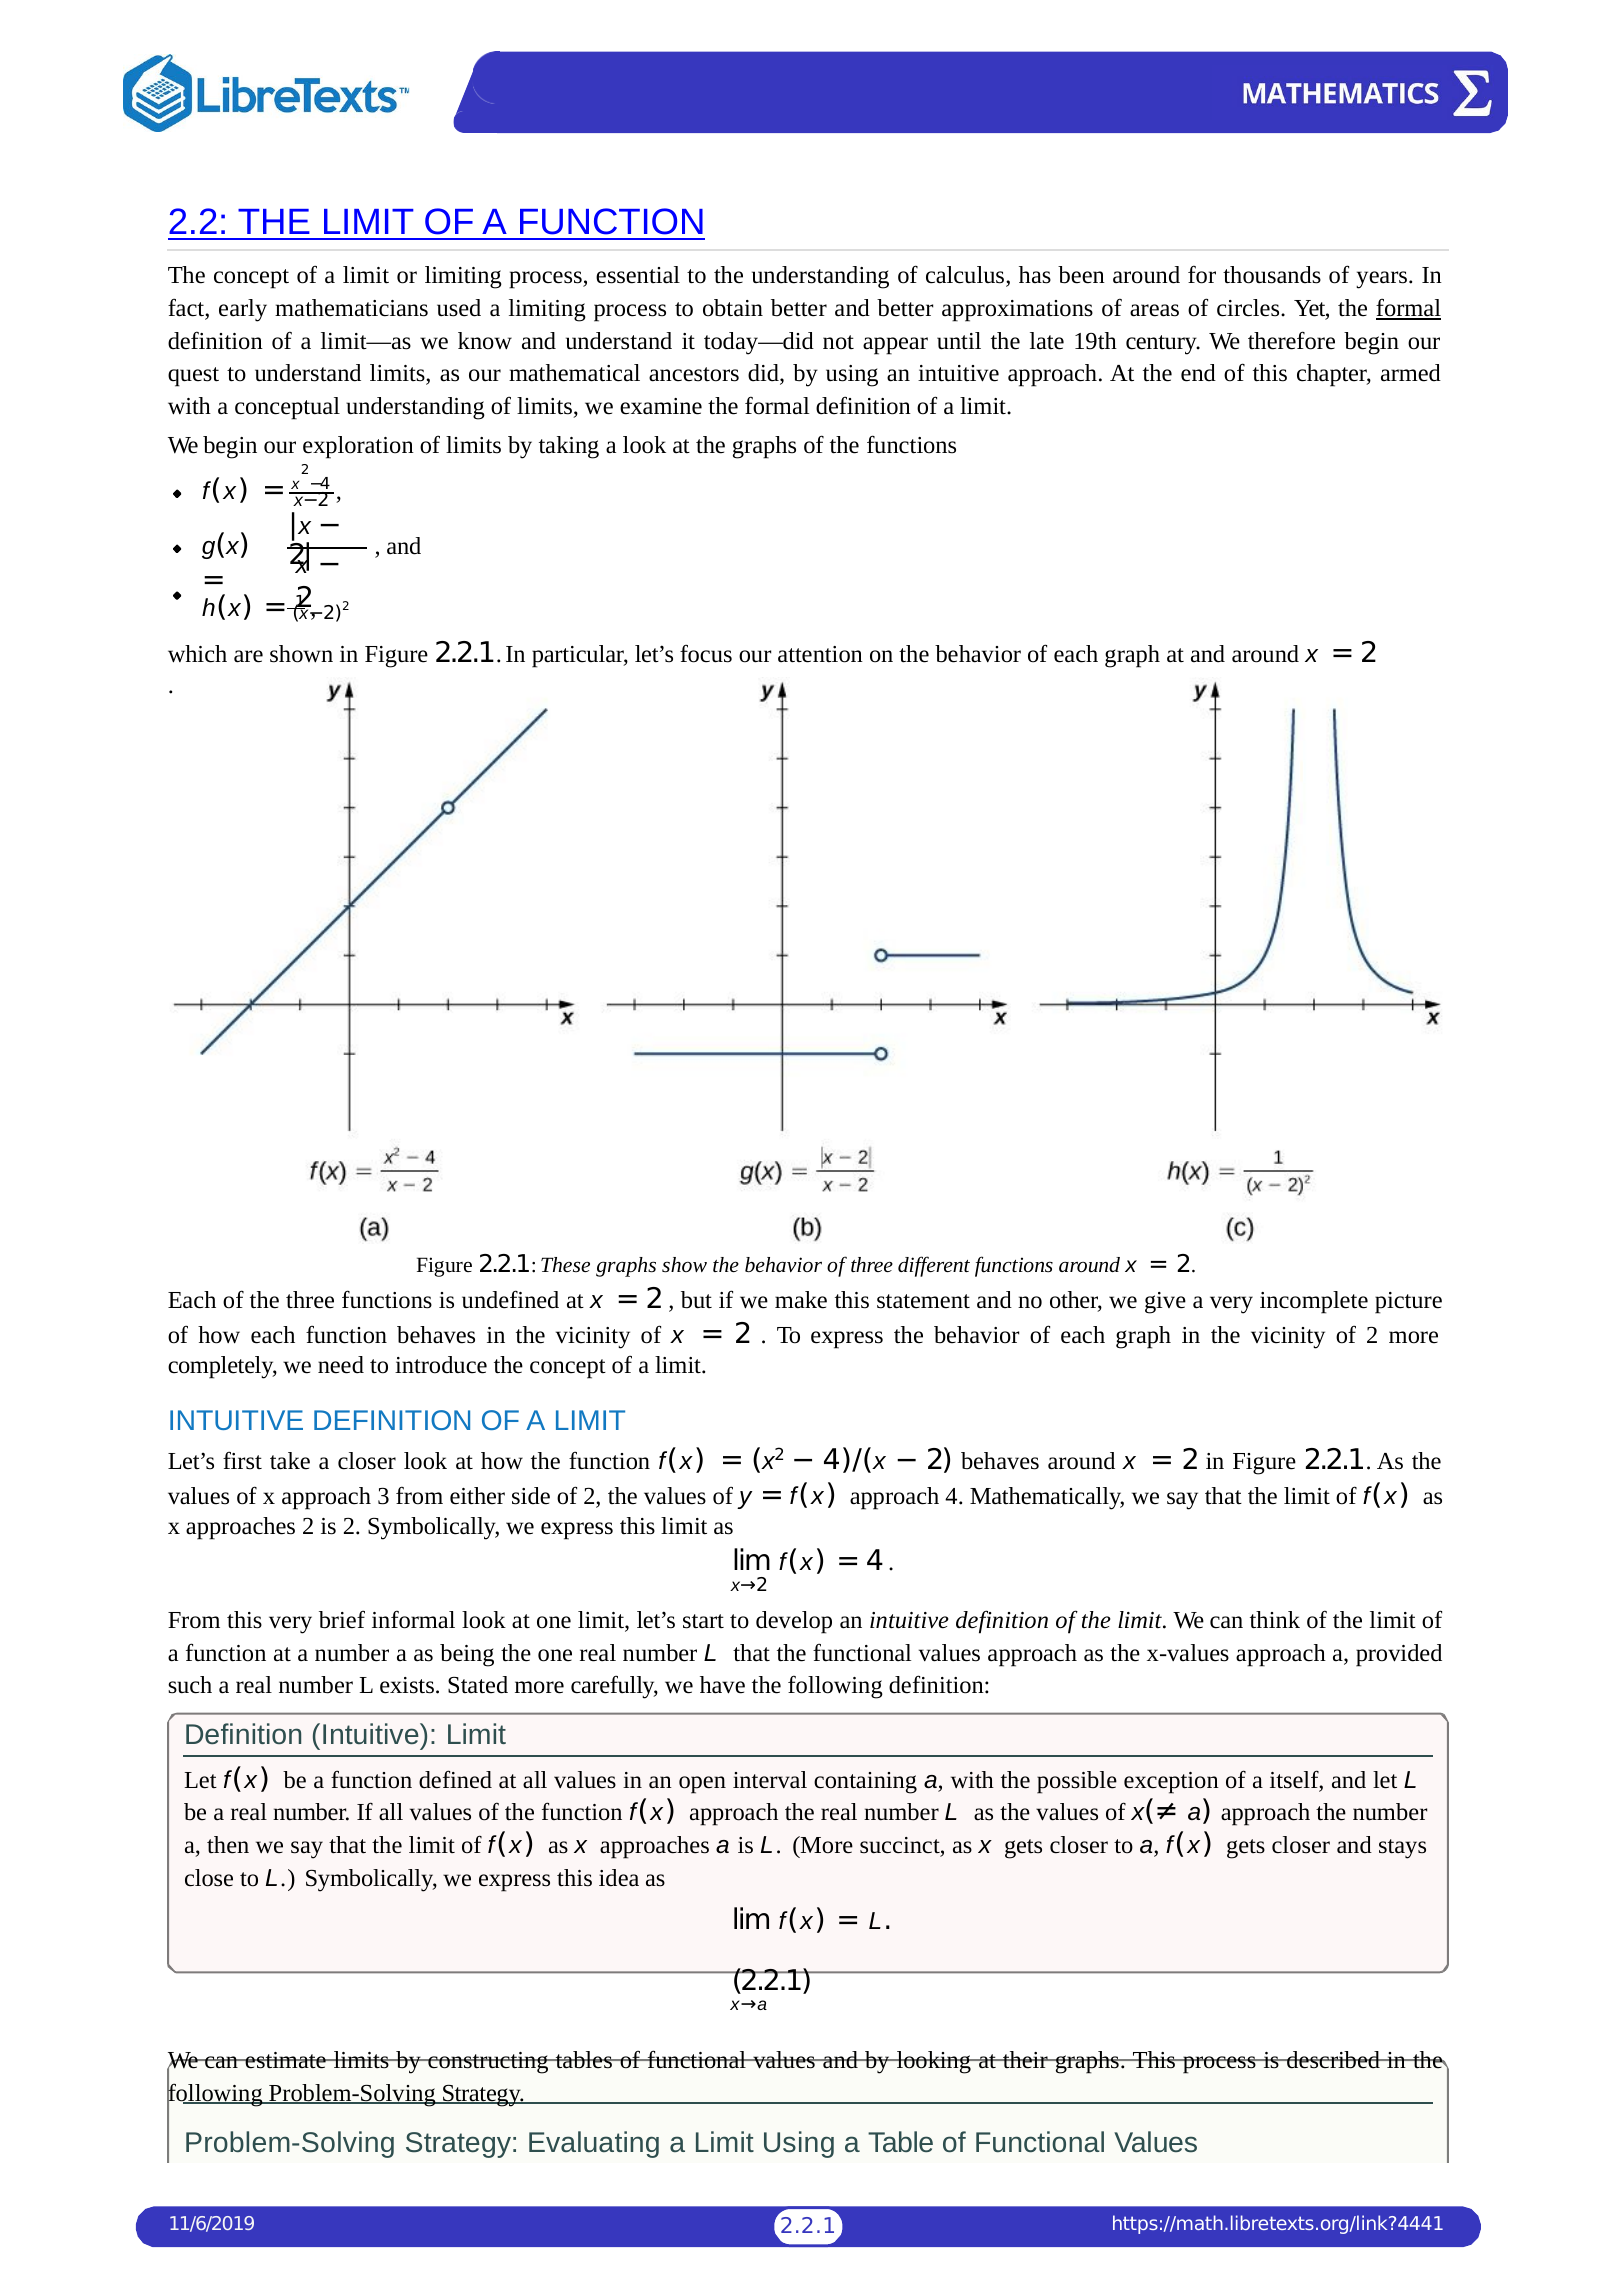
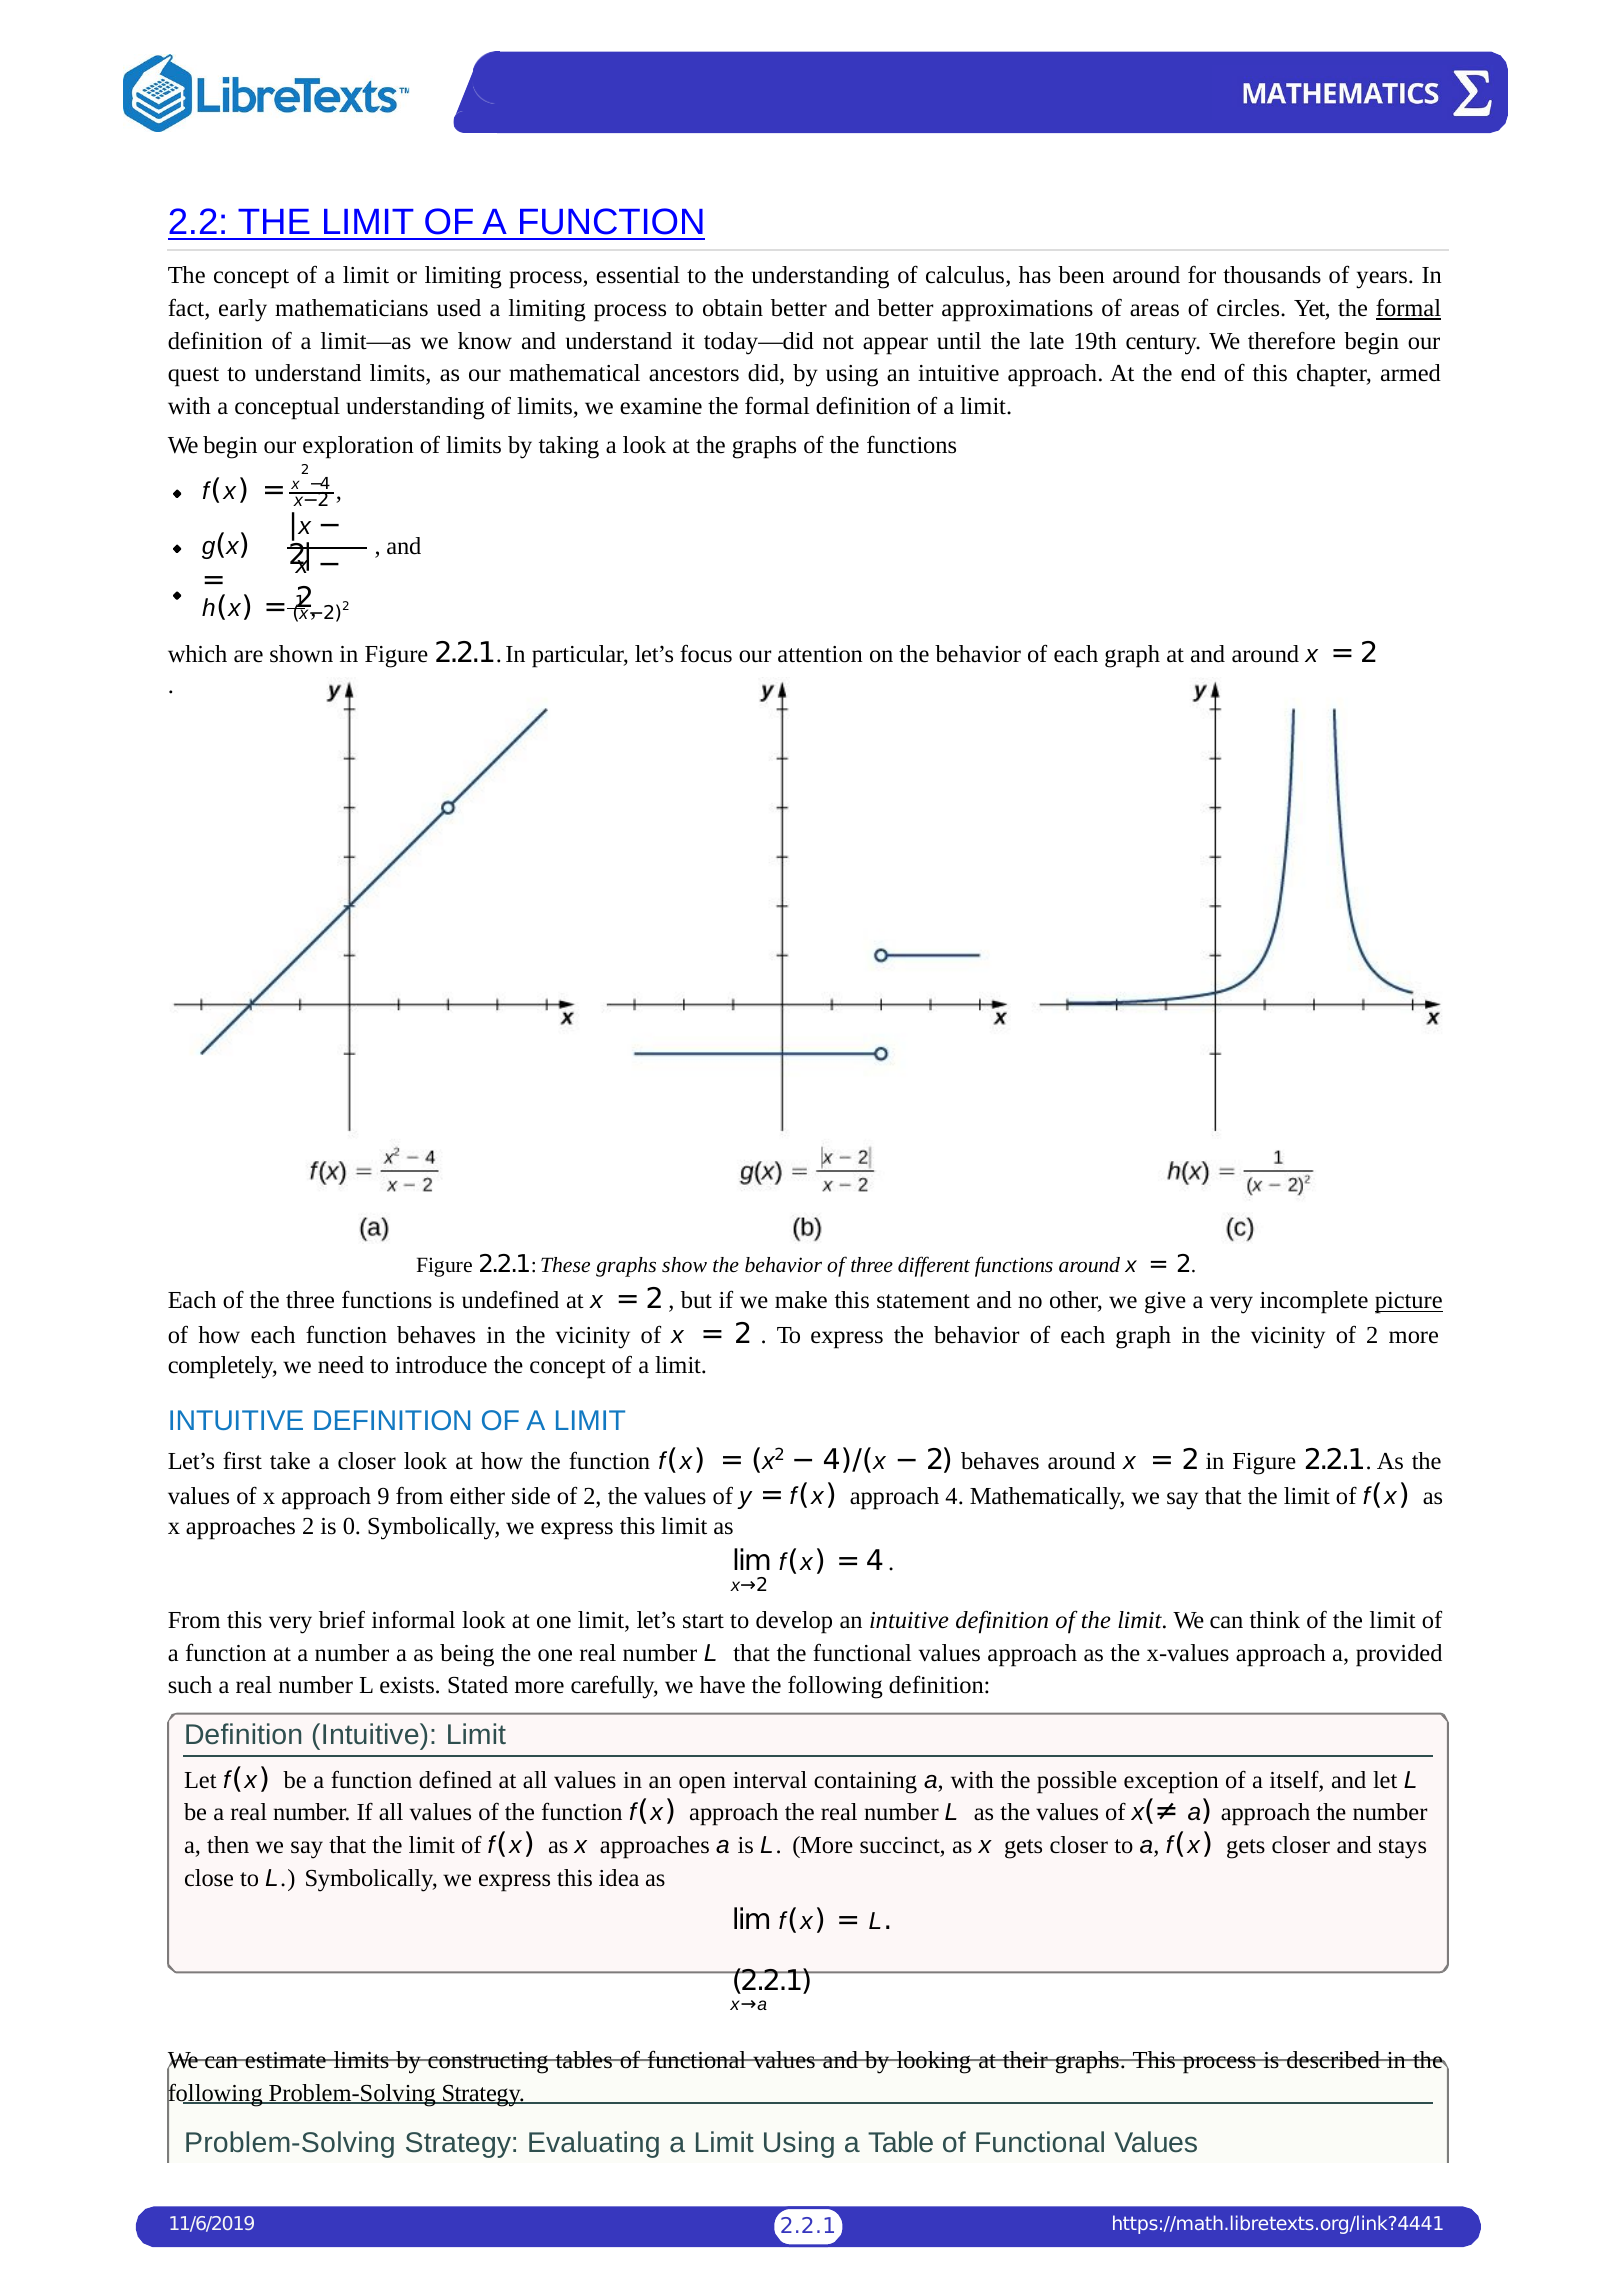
picture underline: none -> present (1409, 1301)
3: 3 -> 9 (383, 1496)
is 2: 2 -> 0 (352, 1526)
